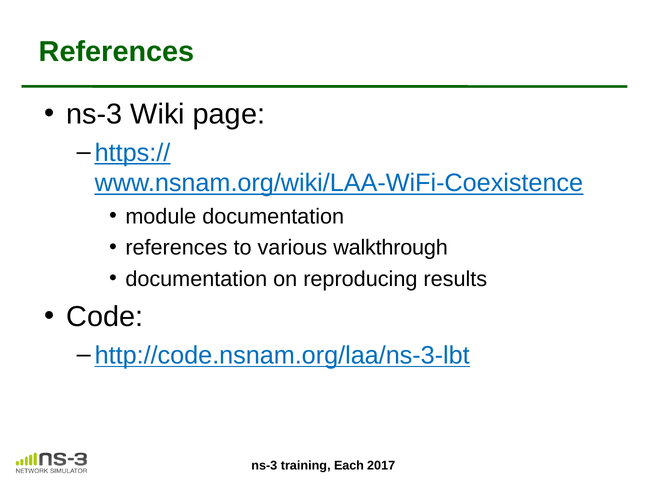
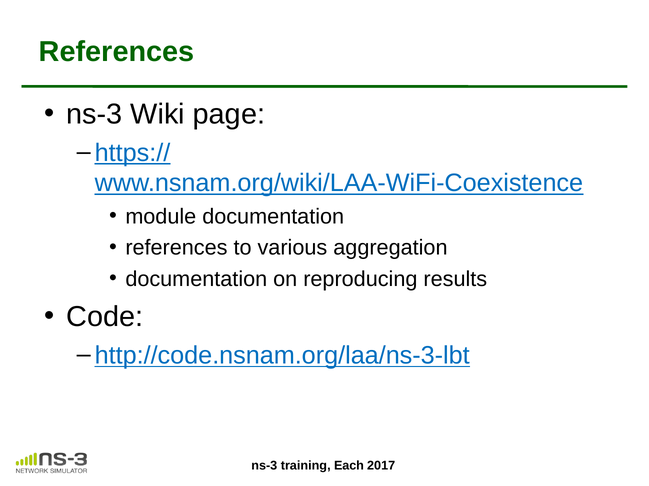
walkthrough: walkthrough -> aggregation (390, 248)
